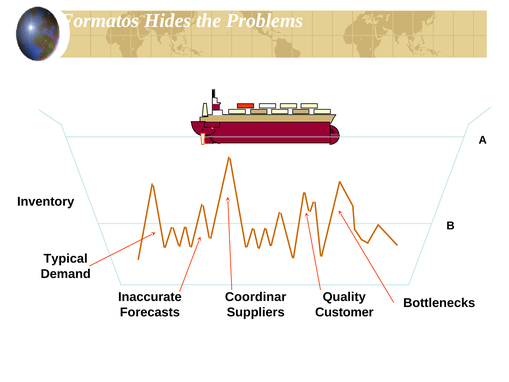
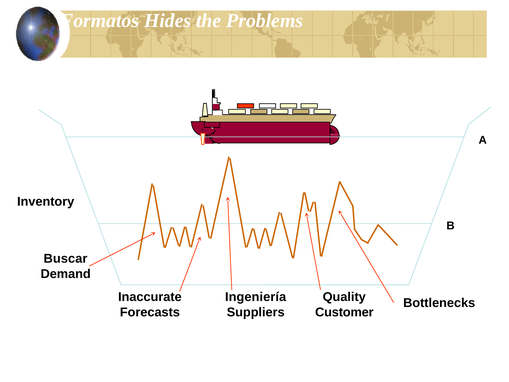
Typical: Typical -> Buscar (66, 258)
Coordinar: Coordinar -> Ingeniería (256, 297)
